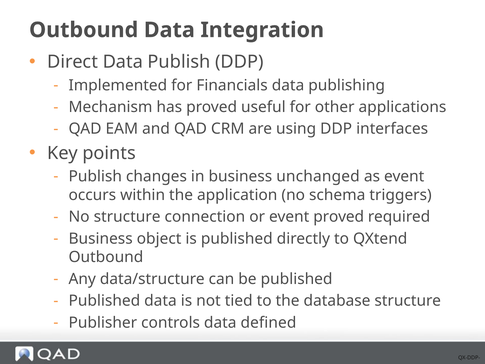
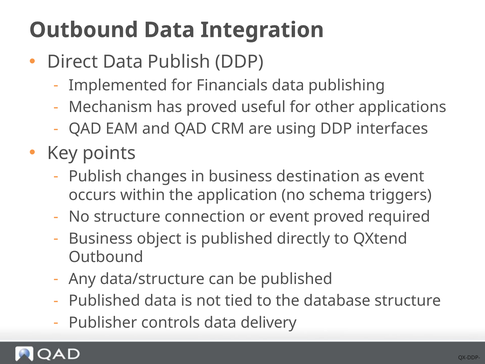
unchanged: unchanged -> destination (318, 176)
defined: defined -> delivery (269, 322)
